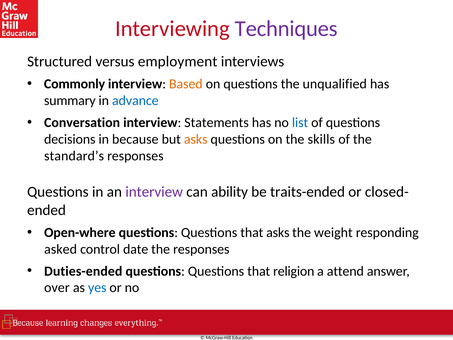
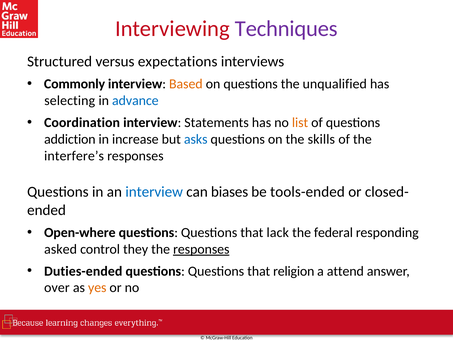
employment: employment -> expectations (178, 61)
summary: summary -> selecting (70, 101)
Conversation: Conversation -> Coordination (82, 122)
list colour: blue -> orange (300, 122)
decisions: decisions -> addiction (70, 139)
because: because -> increase (135, 139)
asks colour: orange -> blue (196, 139)
standard’s: standard’s -> interfere’s (74, 156)
interview colour: purple -> blue (154, 192)
ability: ability -> biases (230, 192)
traits-ended: traits-ended -> tools-ended (307, 192)
that asks: asks -> lack (278, 232)
weight: weight -> federal (333, 232)
date: date -> they (136, 249)
responses underline: none -> present (201, 249)
yes colour: blue -> orange (97, 288)
